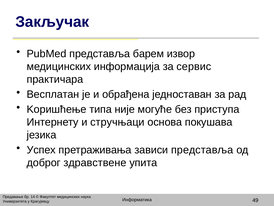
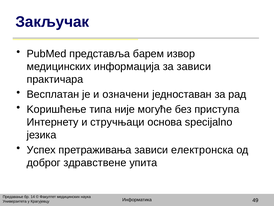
за сервис: сервис -> зависи (194, 66)
обрађена: обрађена -> означени (126, 94)
покушава: покушава -> specijalno (209, 122)
зависи представља: представља -> електронска (202, 150)
